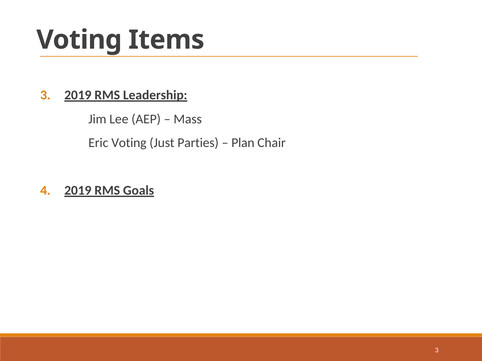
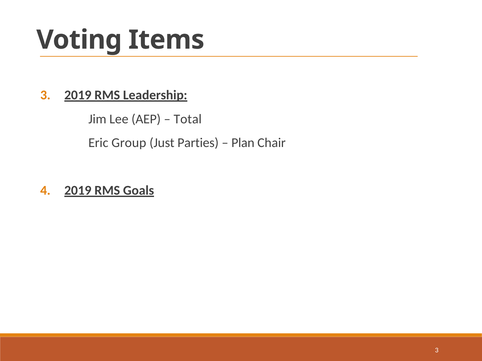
Mass: Mass -> Total (188, 119)
Eric Voting: Voting -> Group (129, 143)
